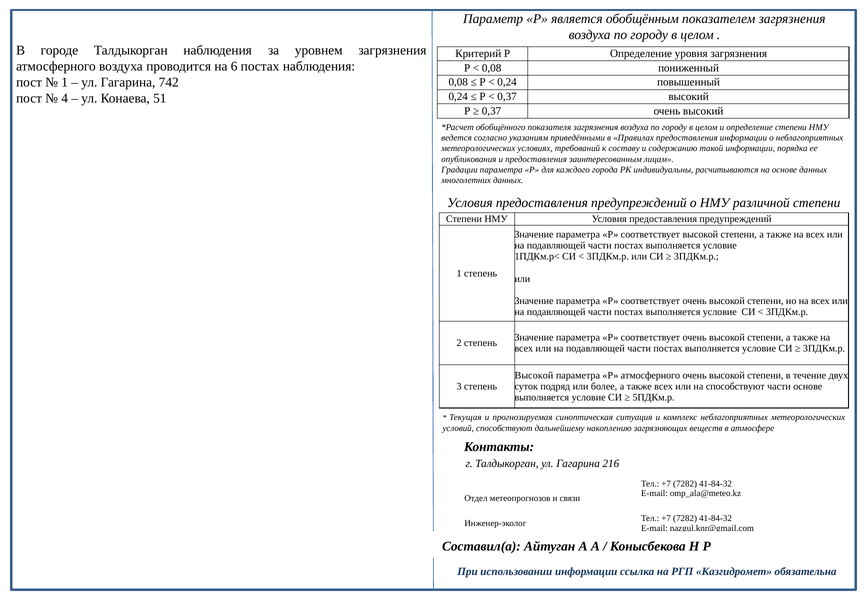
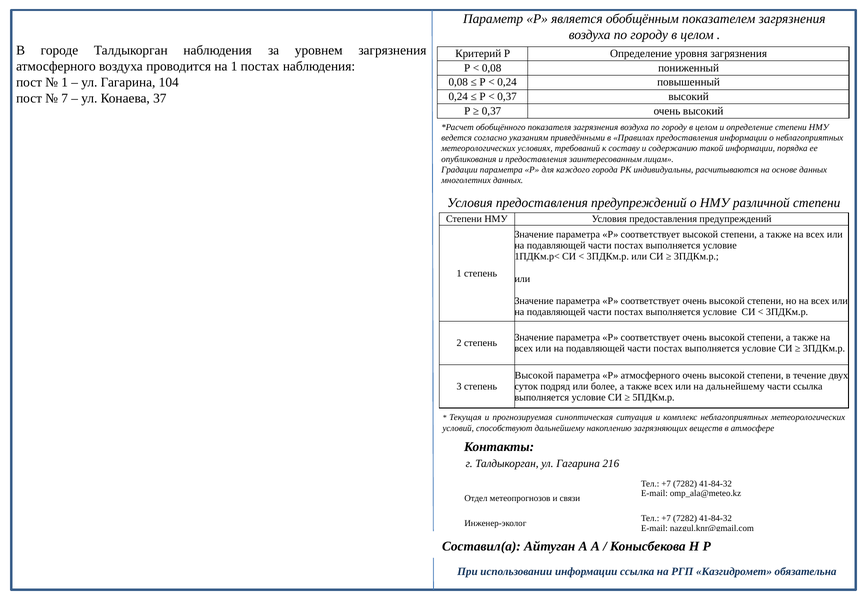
на 6: 6 -> 1 (234, 66)
742: 742 -> 104 (169, 82)
4: 4 -> 7 (65, 98)
51: 51 -> 37 (160, 98)
на способствуют: способствуют -> дальнейшему (735, 387)
части основе: основе -> ссылка (808, 387)
